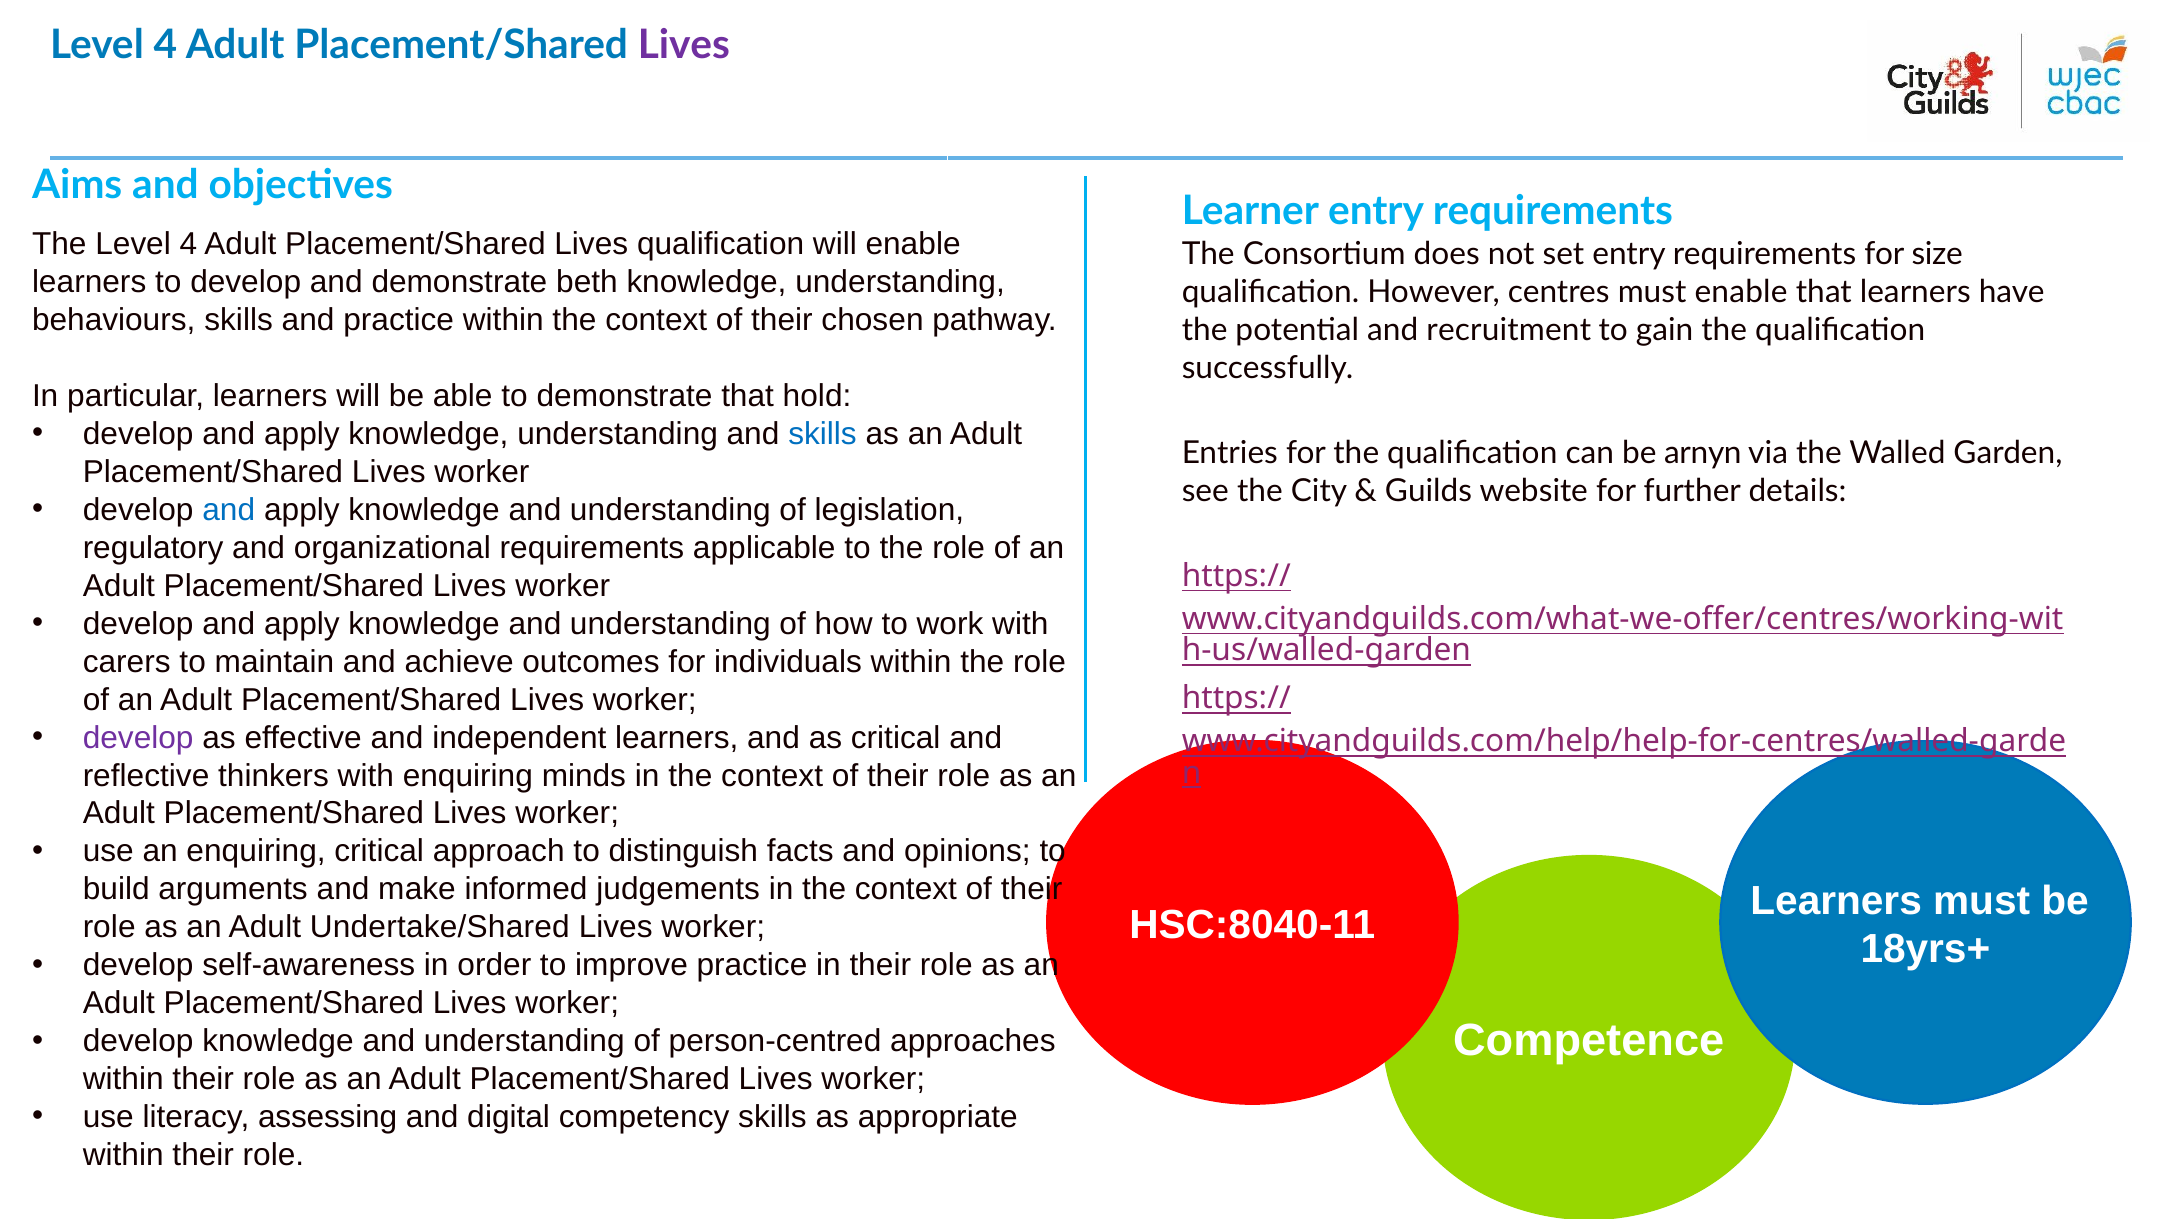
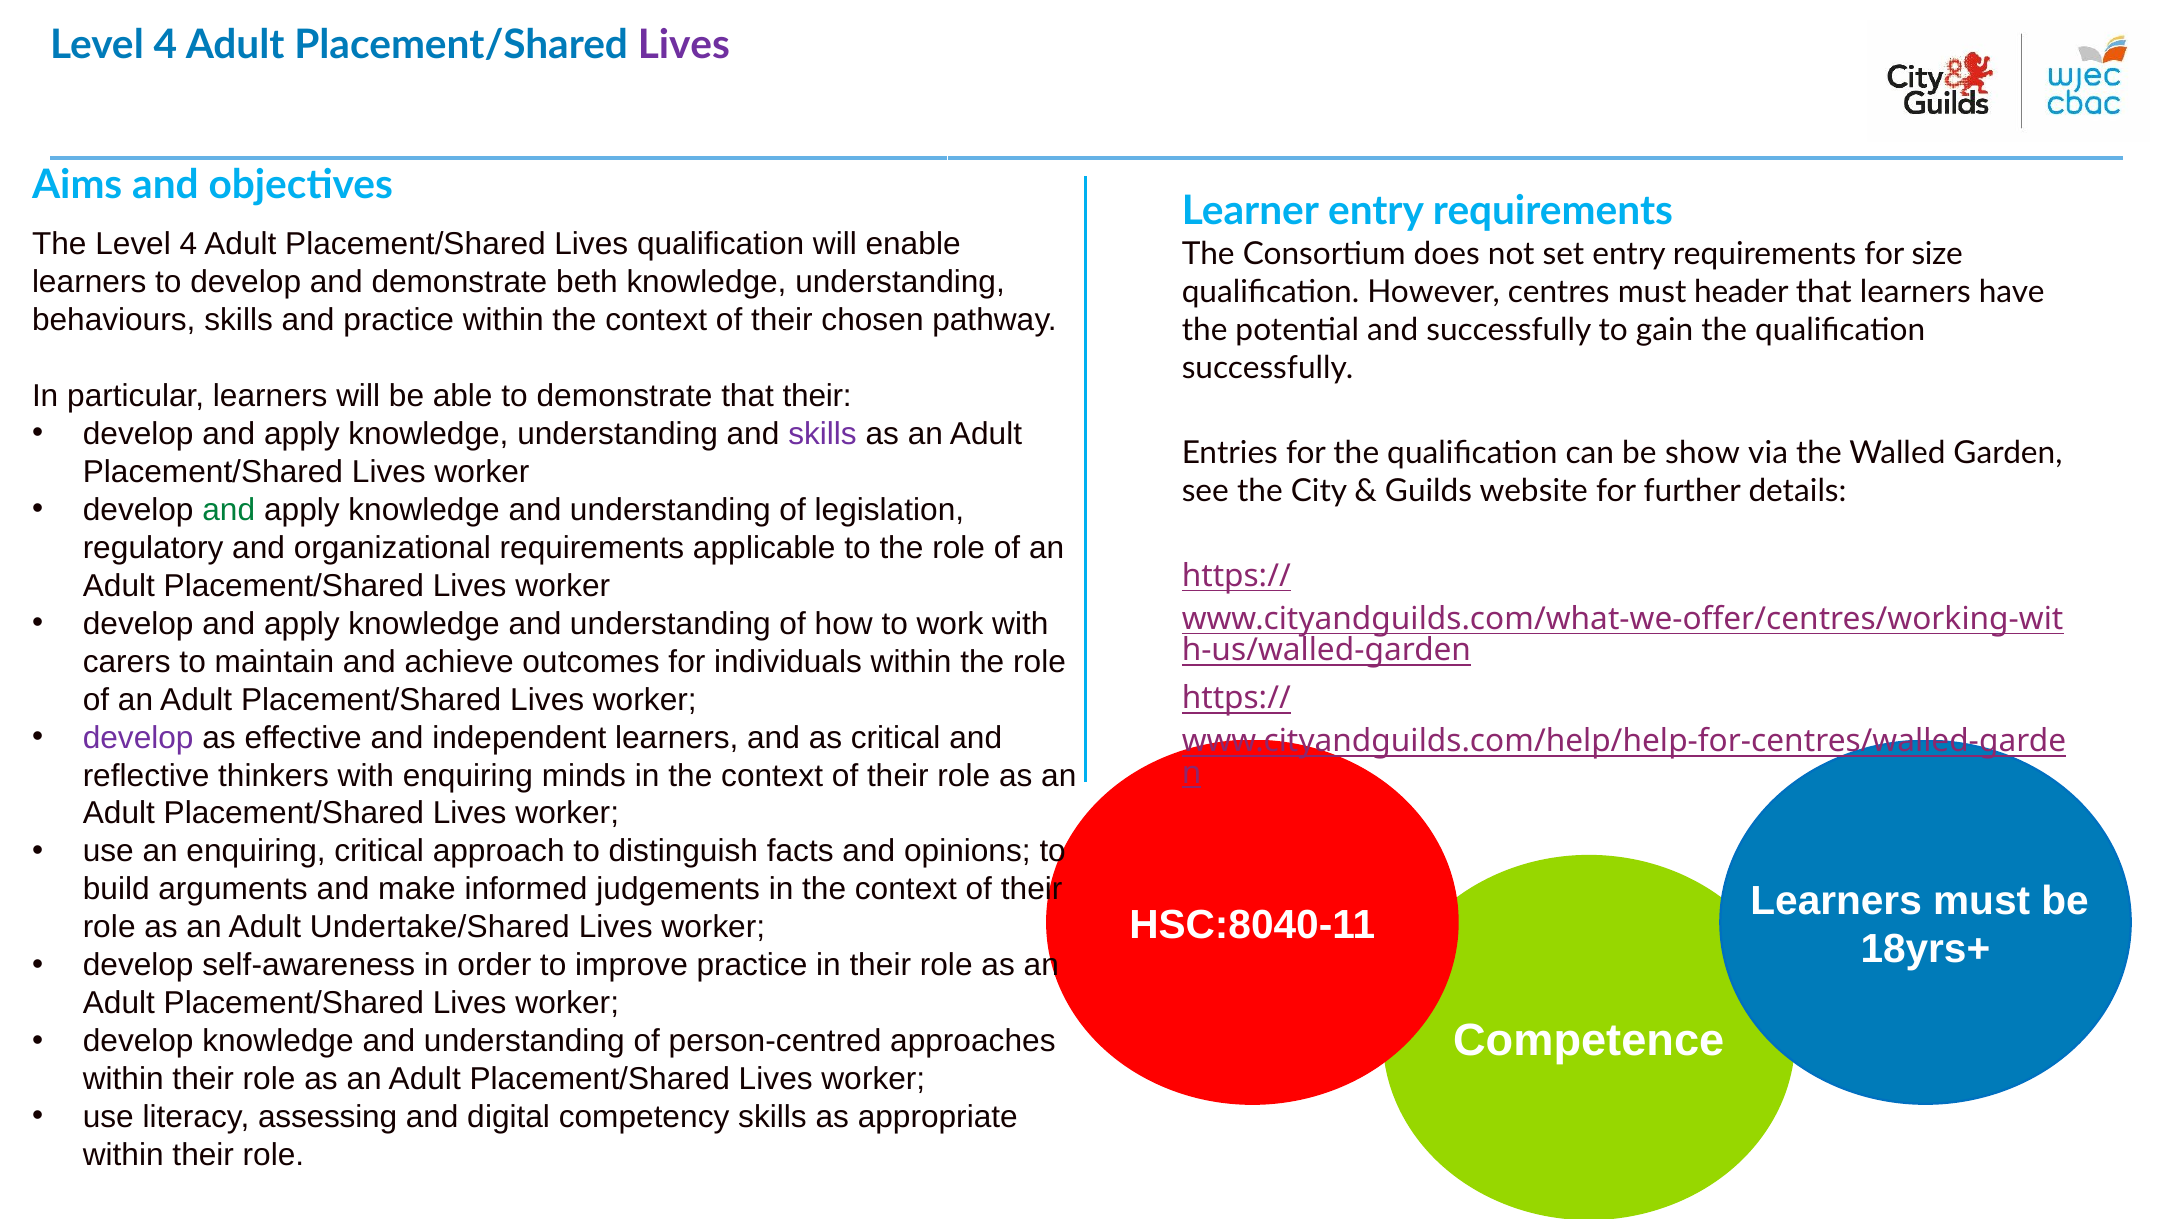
must enable: enable -> header (1741, 292)
and recruitment: recruitment -> successfully (1509, 330)
that hold: hold -> their (817, 396)
skills colour: blue -> purple (823, 434)
arnyn: arnyn -> show (1703, 453)
and colour: blue -> green (229, 510)
